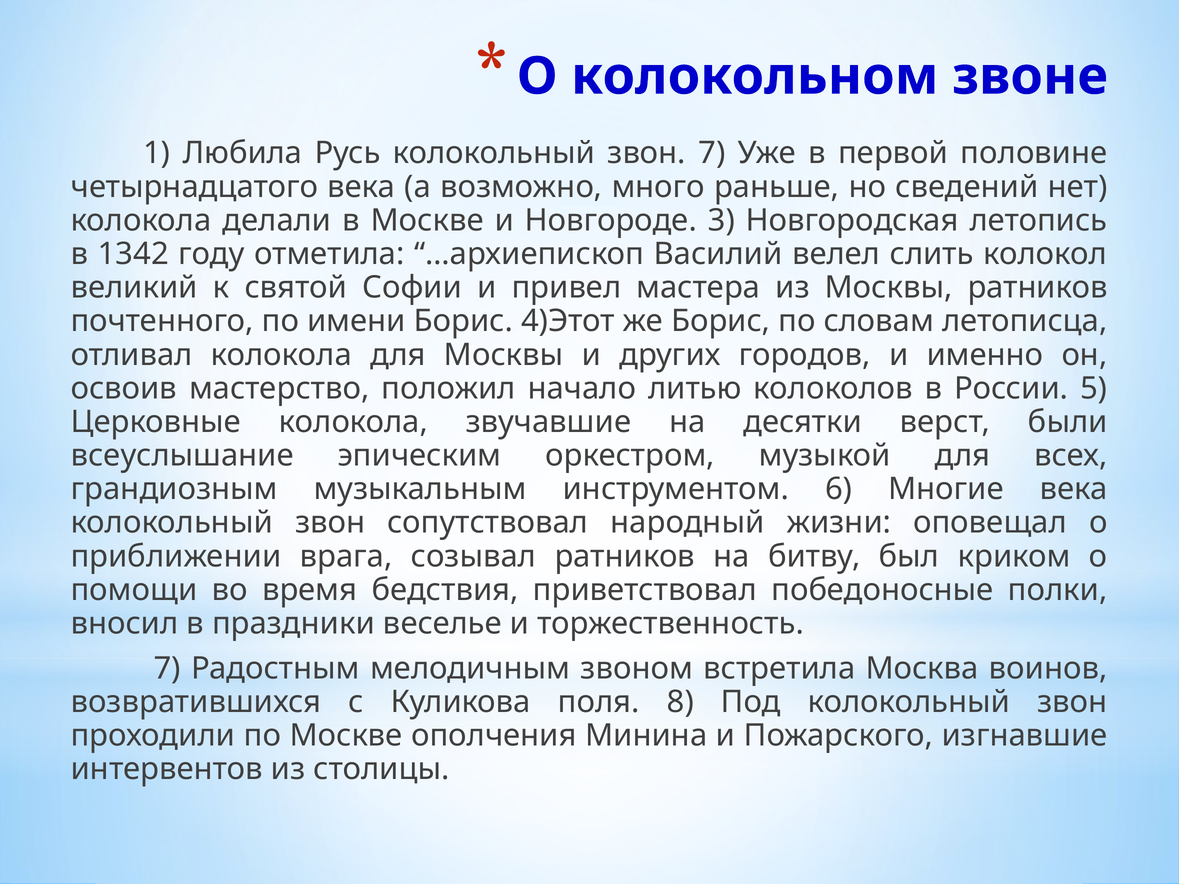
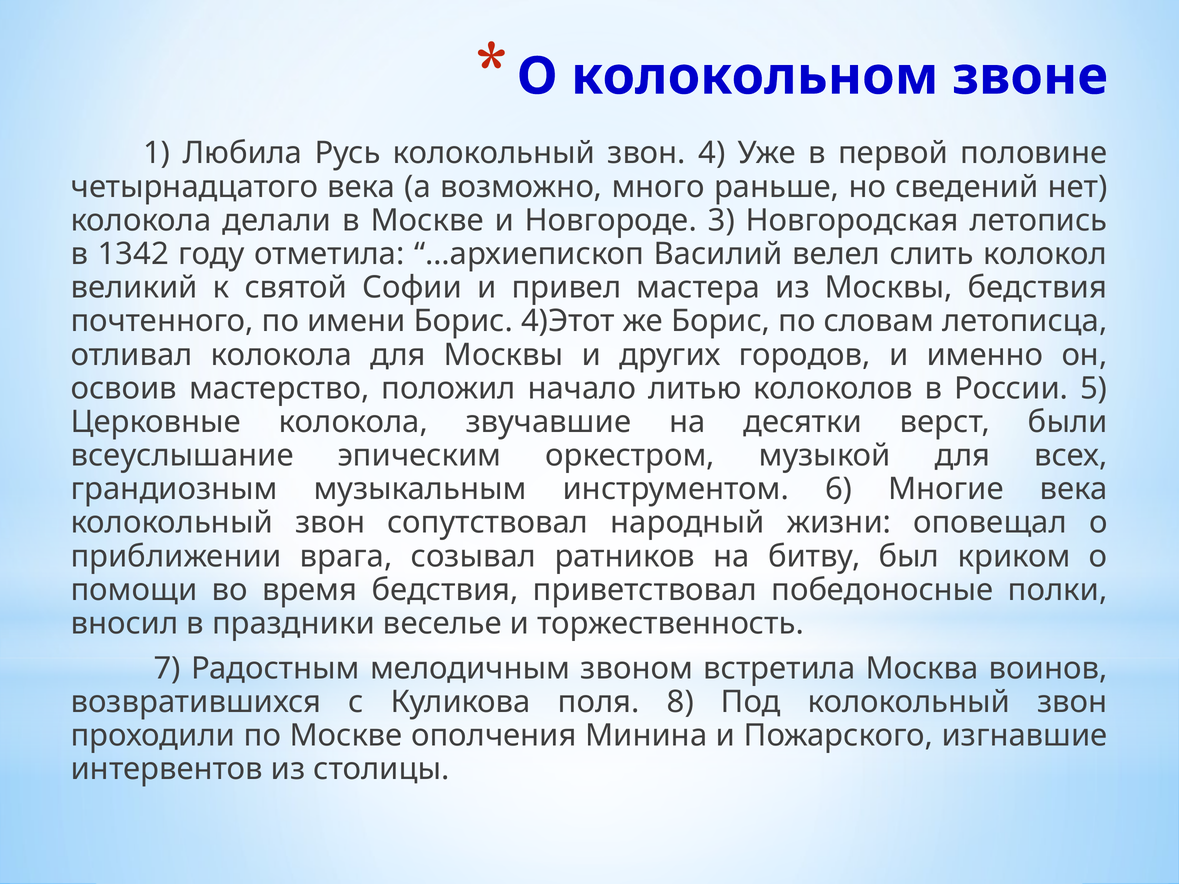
звон 7: 7 -> 4 (712, 153)
Москвы ратников: ратников -> бедствия (1037, 288)
